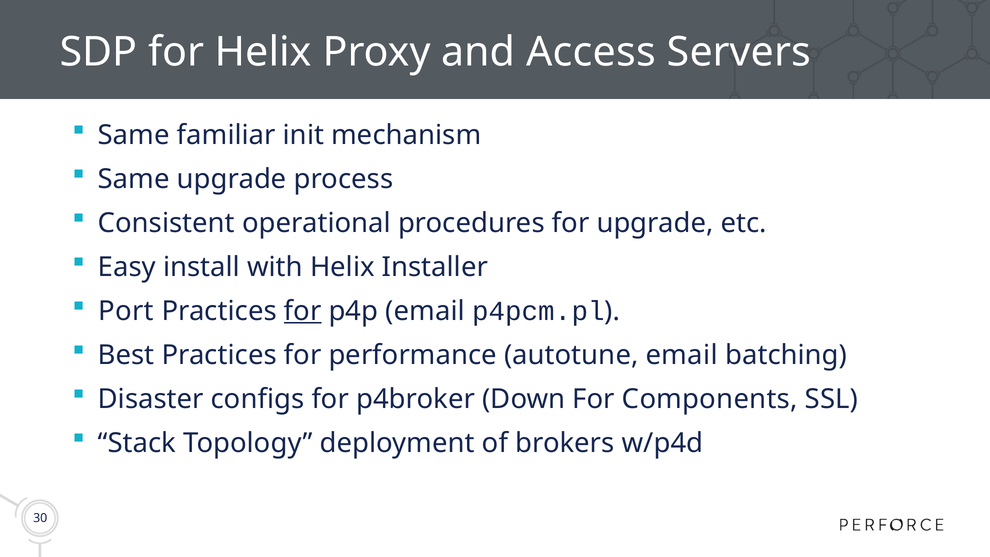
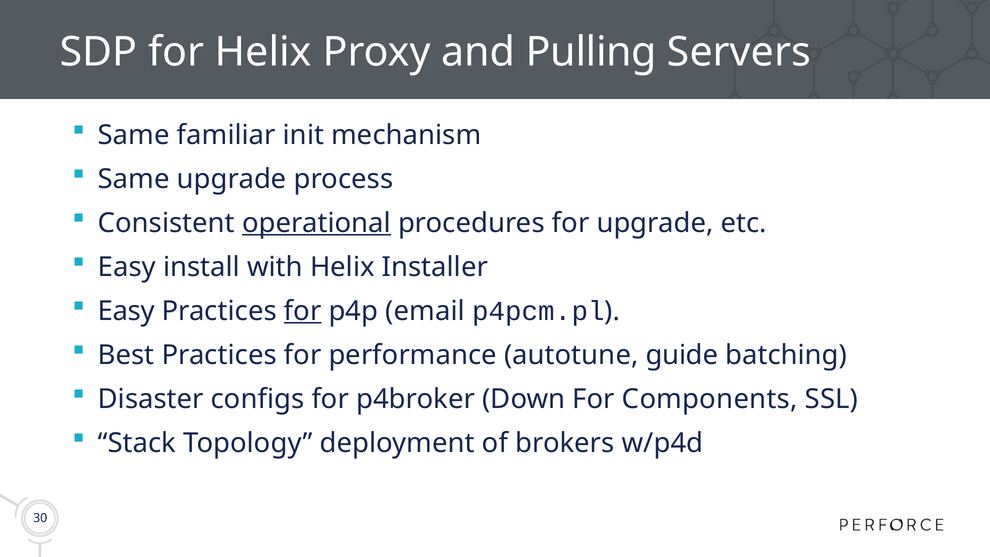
Access: Access -> Pulling (591, 52)
operational underline: none -> present (316, 223)
Port: Port -> Easy (126, 311)
autotune email: email -> guide (682, 355)
